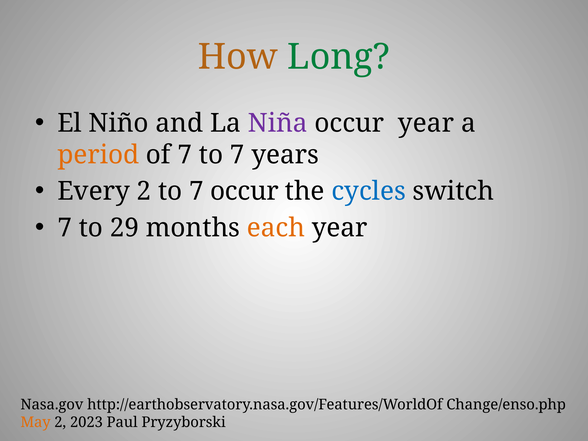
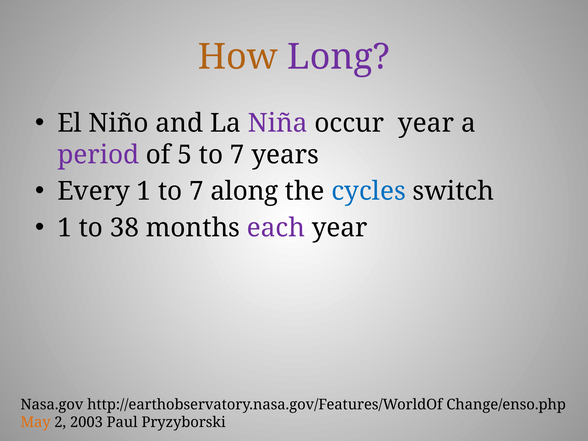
Long colour: green -> purple (339, 57)
period colour: orange -> purple (98, 155)
of 7: 7 -> 5 (185, 155)
Every 2: 2 -> 1 (144, 191)
7 occur: occur -> along (244, 191)
7: 7 -> 1 (65, 228)
29: 29 -> 38 (124, 228)
each colour: orange -> purple (276, 228)
2023: 2023 -> 2003 (86, 422)
